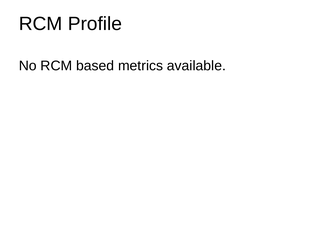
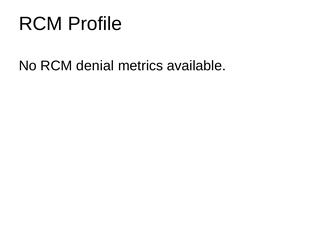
based: based -> denial (95, 66)
